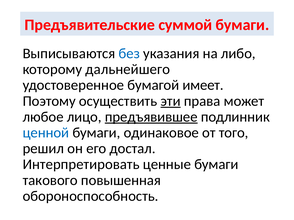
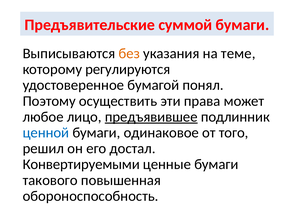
без colour: blue -> orange (129, 54)
либо: либо -> теме (238, 54)
дальнейшего: дальнейшего -> регулируются (128, 69)
имеет: имеет -> понял (203, 85)
эти underline: present -> none (171, 101)
Интерпретировать: Интерпретировать -> Конвертируемыми (81, 165)
